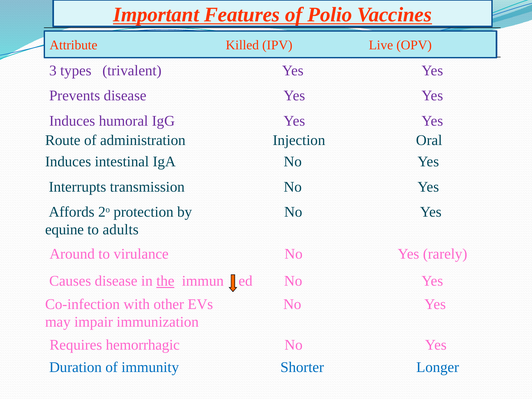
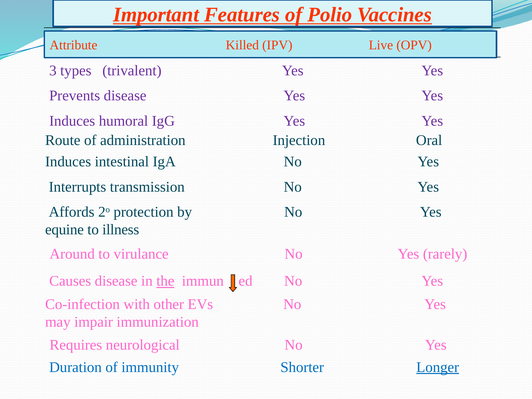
adults: adults -> illness (121, 230)
hemorrhagic: hemorrhagic -> neurological (143, 345)
Longer underline: none -> present (438, 367)
